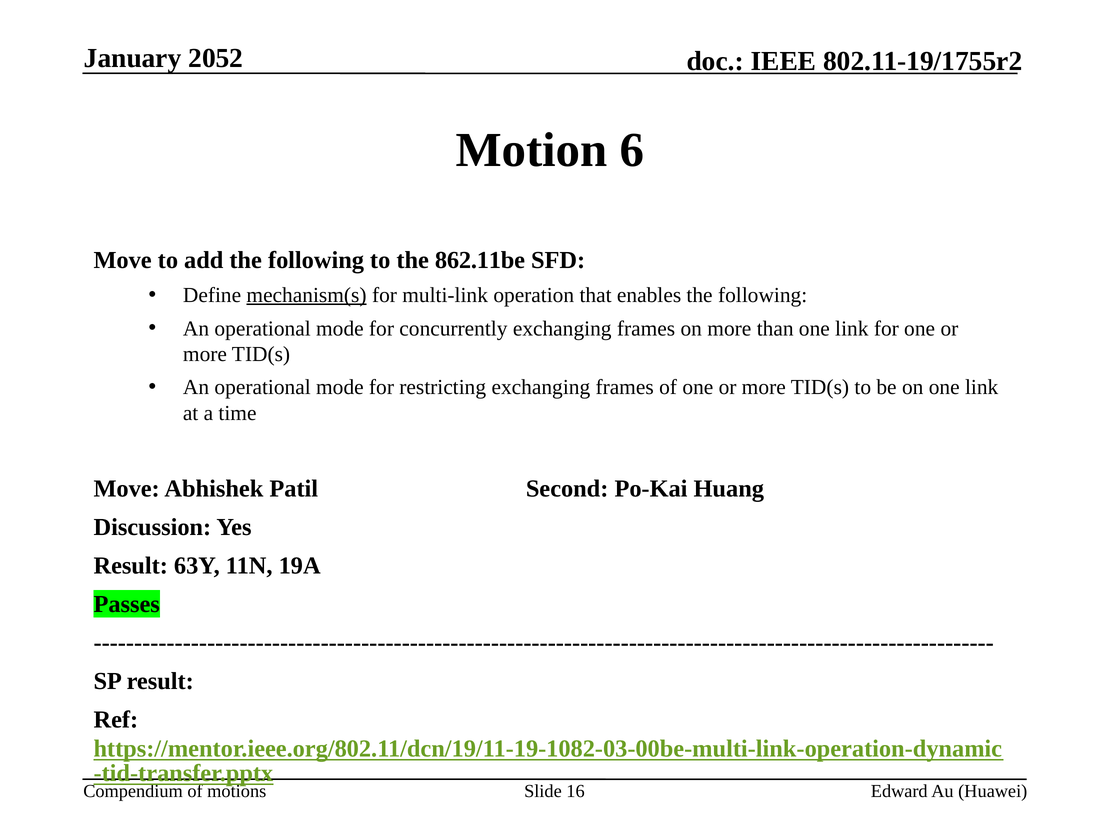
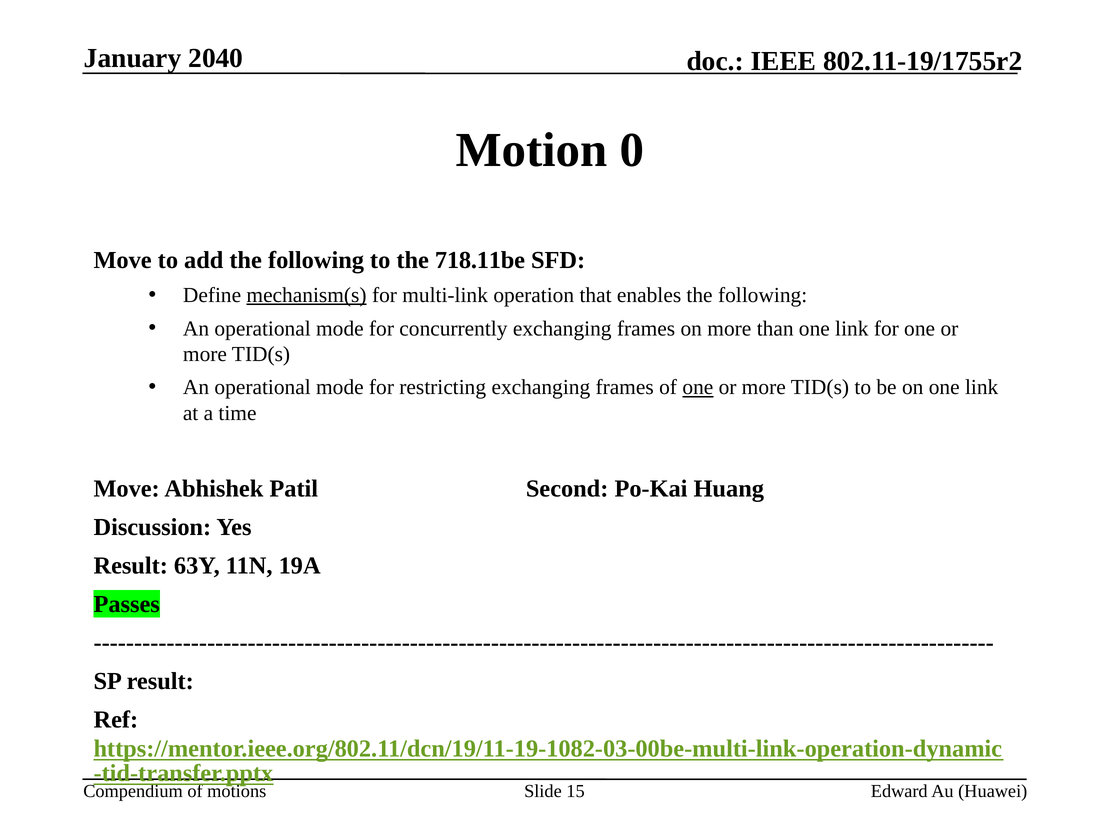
2052: 2052 -> 2040 (216, 58)
6: 6 -> 0 (632, 150)
862.11be: 862.11be -> 718.11be (480, 260)
one underline: none -> present (698, 387)
16: 16 -> 15 (576, 791)
